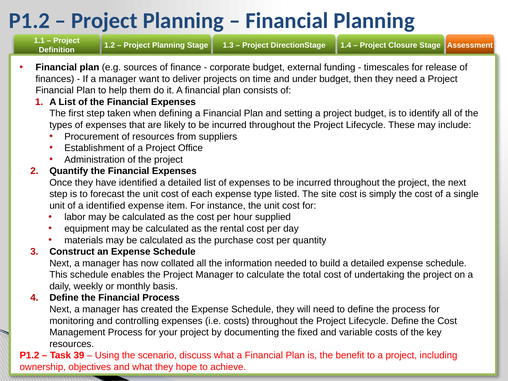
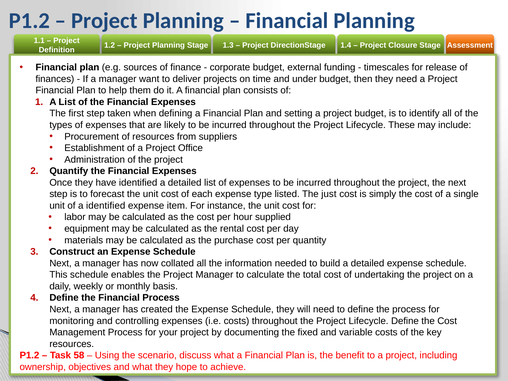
site: site -> just (329, 194)
39: 39 -> 58 (79, 355)
